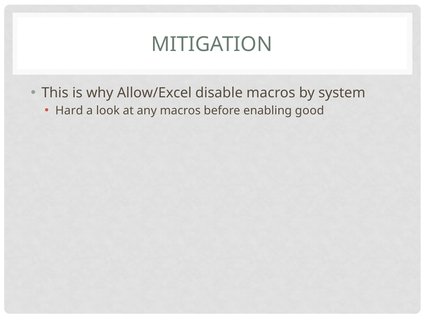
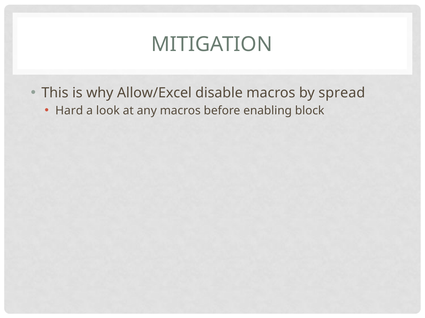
system: system -> spread (342, 93)
good: good -> block (310, 111)
